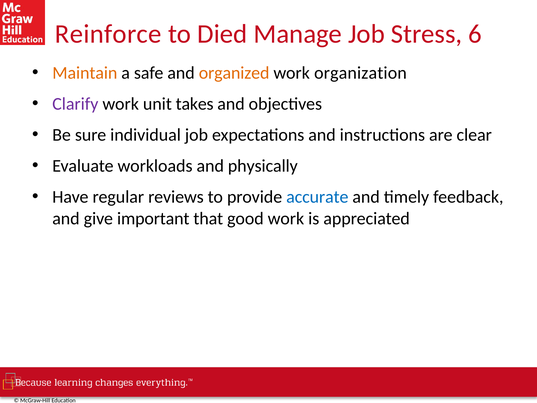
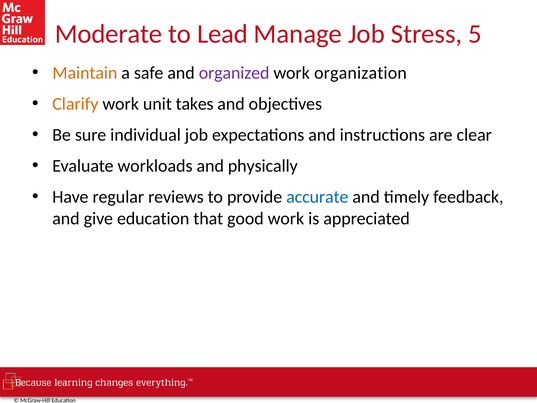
Reinforce: Reinforce -> Moderate (109, 34)
Died: Died -> Lead (222, 34)
6: 6 -> 5 (475, 34)
organized colour: orange -> purple (234, 73)
Clarify colour: purple -> orange (75, 104)
give important: important -> education (153, 218)
